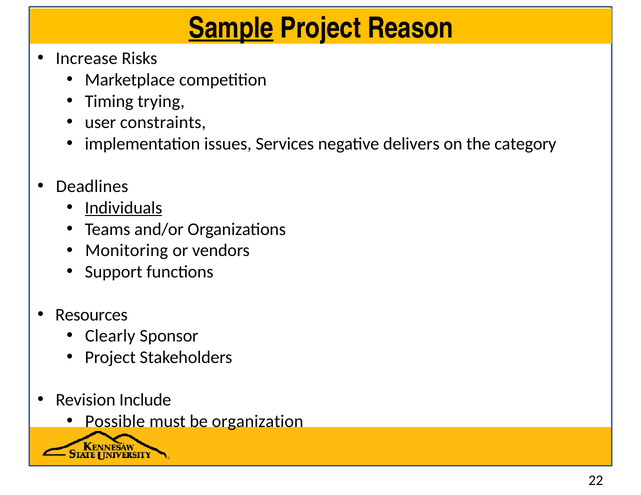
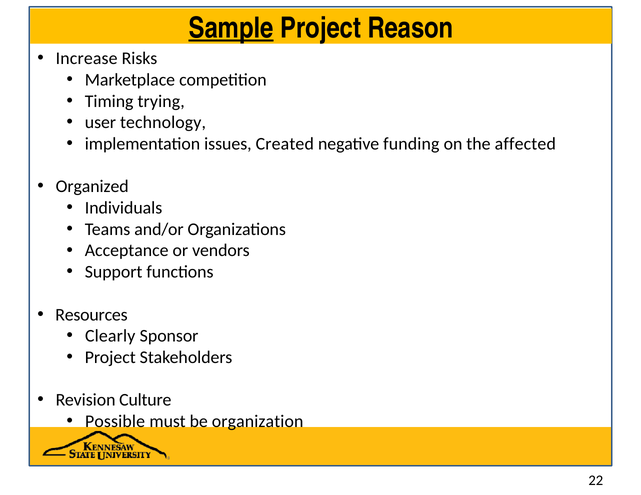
constraints: constraints -> technology (163, 123)
Services: Services -> Created (285, 144)
delivers: delivers -> funding (411, 144)
category: category -> affected (525, 144)
Deadlines: Deadlines -> Organized (92, 187)
Individuals underline: present -> none (124, 208)
Monitoring: Monitoring -> Acceptance (127, 251)
Include: Include -> Culture (145, 400)
